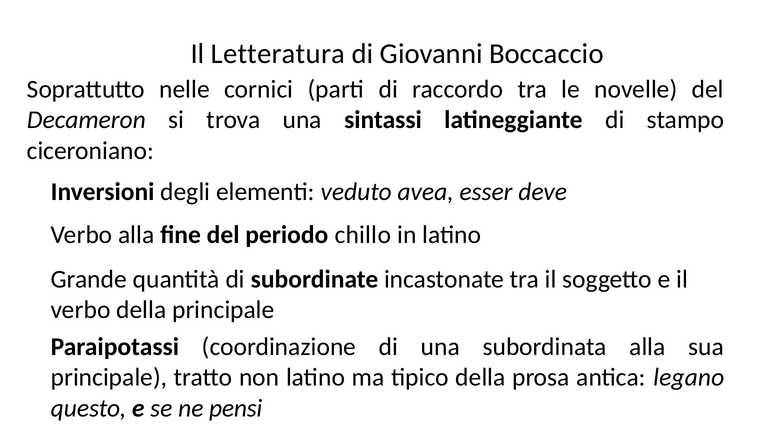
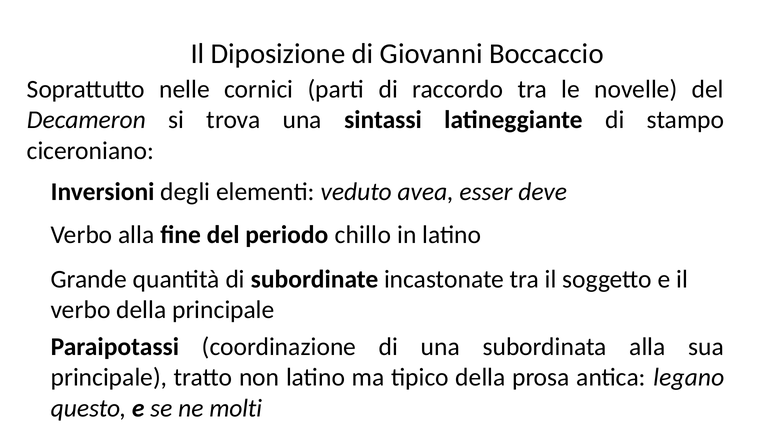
Letteratura: Letteratura -> Diposizione (278, 54)
pensi: pensi -> molti (236, 408)
